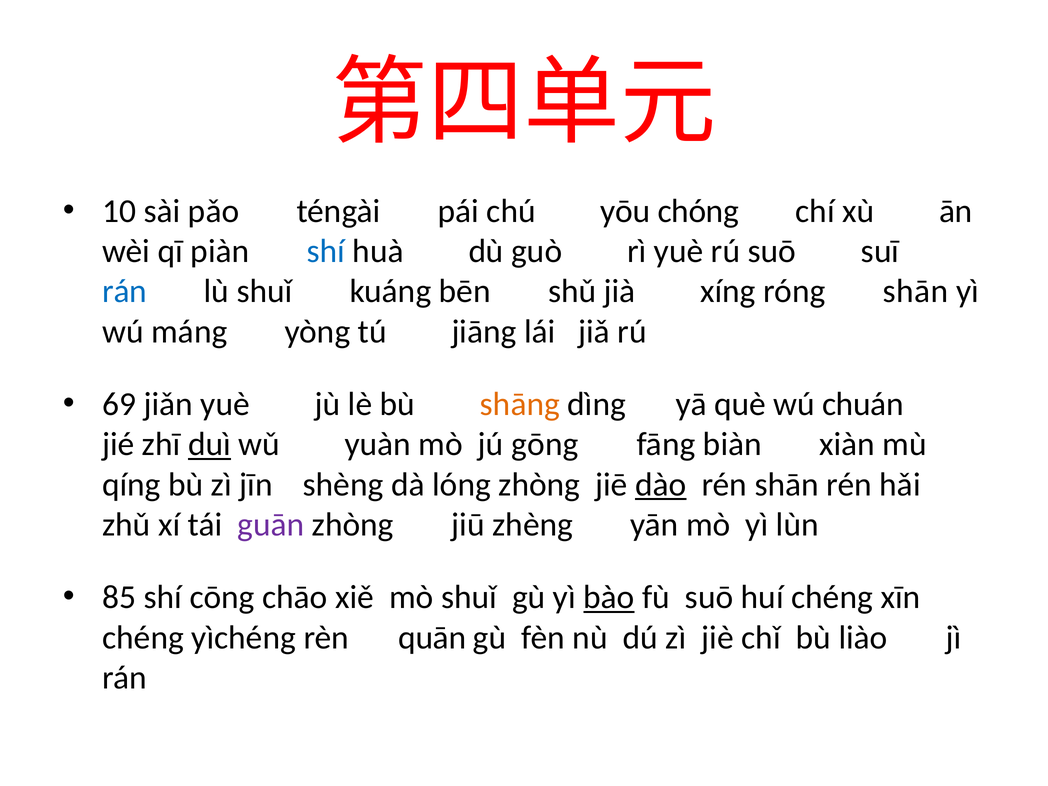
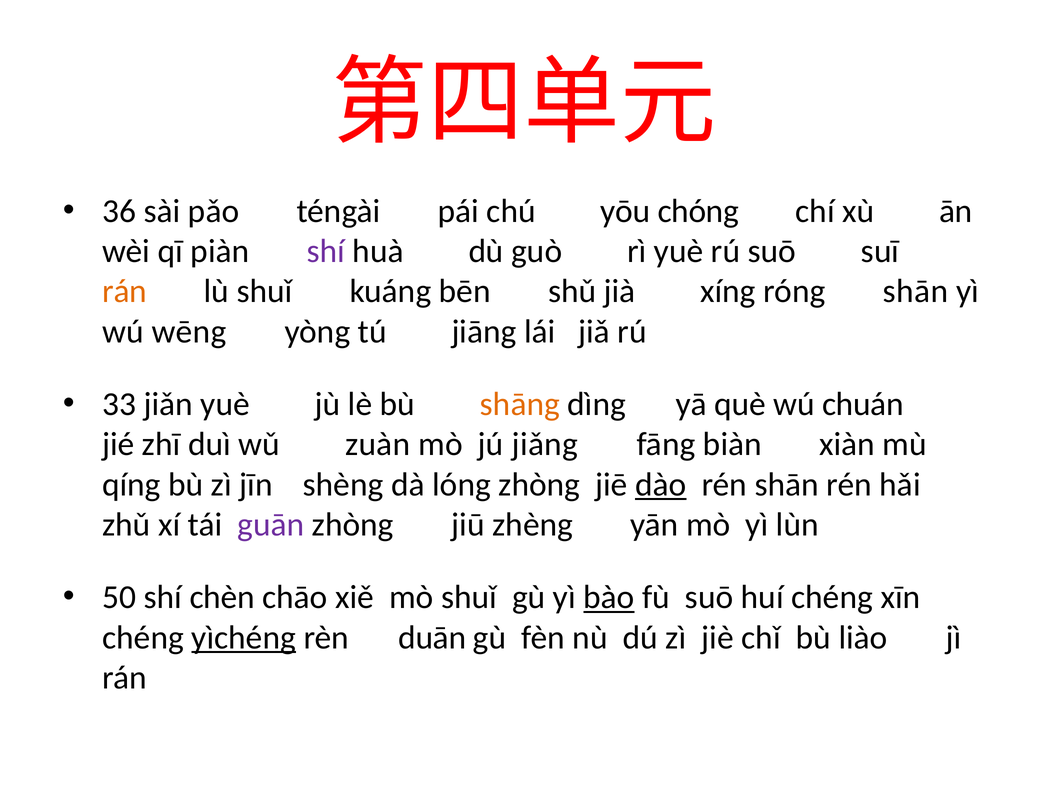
10: 10 -> 36 (119, 211)
shí colour: blue -> purple (326, 251)
rán colour: blue -> orange (125, 291)
máng: máng -> wēng (189, 331)
69: 69 -> 33 (119, 404)
duì underline: present -> none (209, 444)
yuàn: yuàn -> zuàn (378, 444)
gōng: gōng -> jiǎng (545, 444)
85: 85 -> 50 (119, 597)
cōng: cōng -> chèn (222, 597)
yìchéng underline: none -> present (244, 638)
quān: quān -> duān (432, 638)
